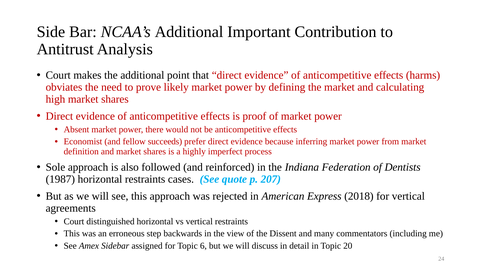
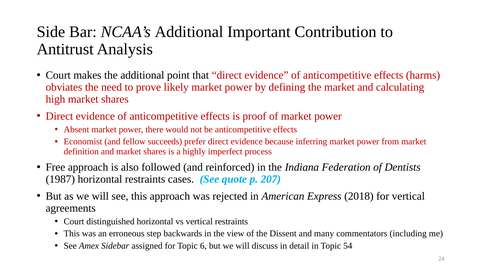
Sole: Sole -> Free (55, 167)
20: 20 -> 54 (348, 246)
